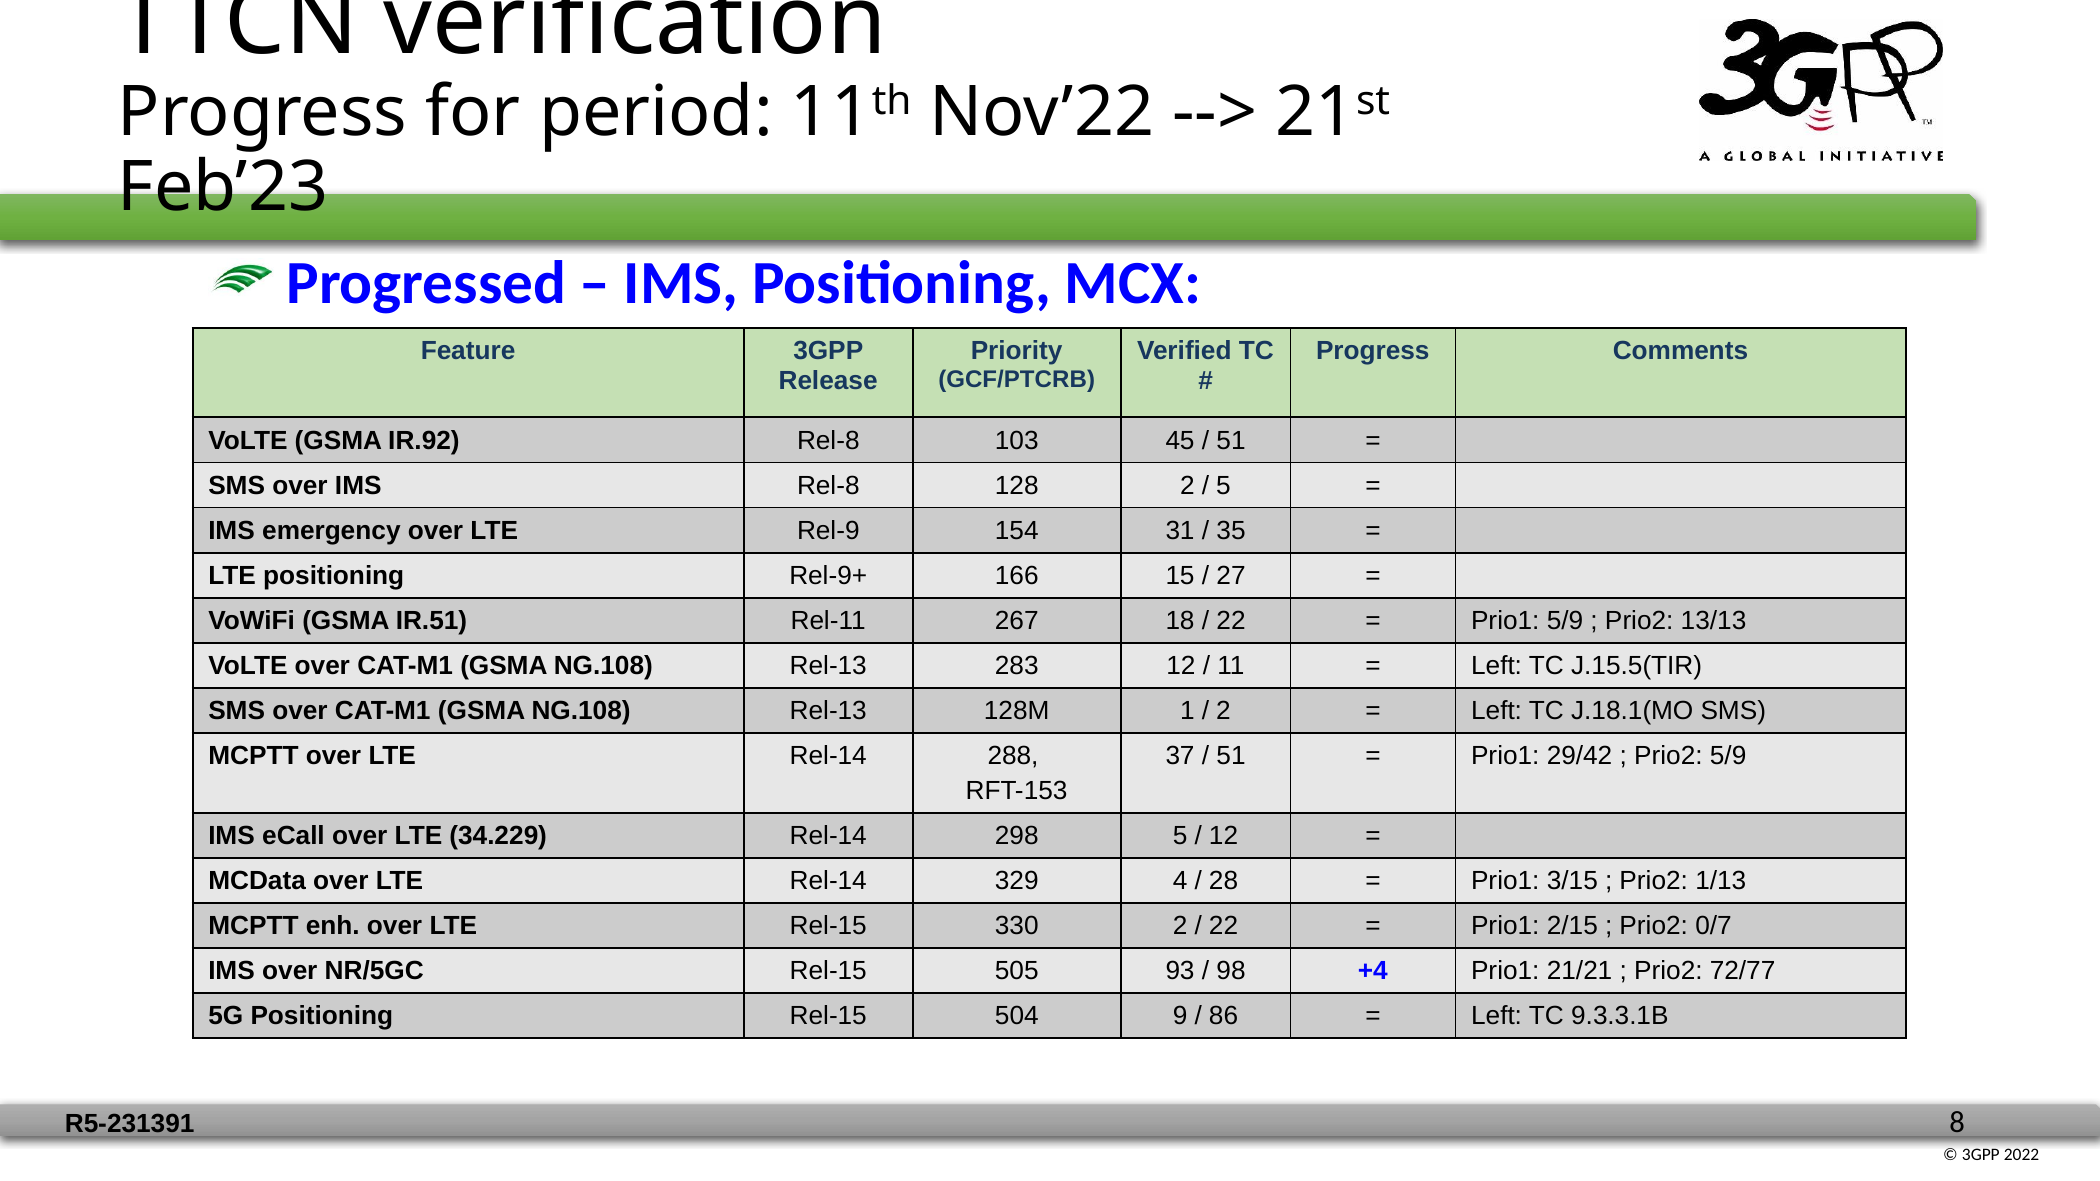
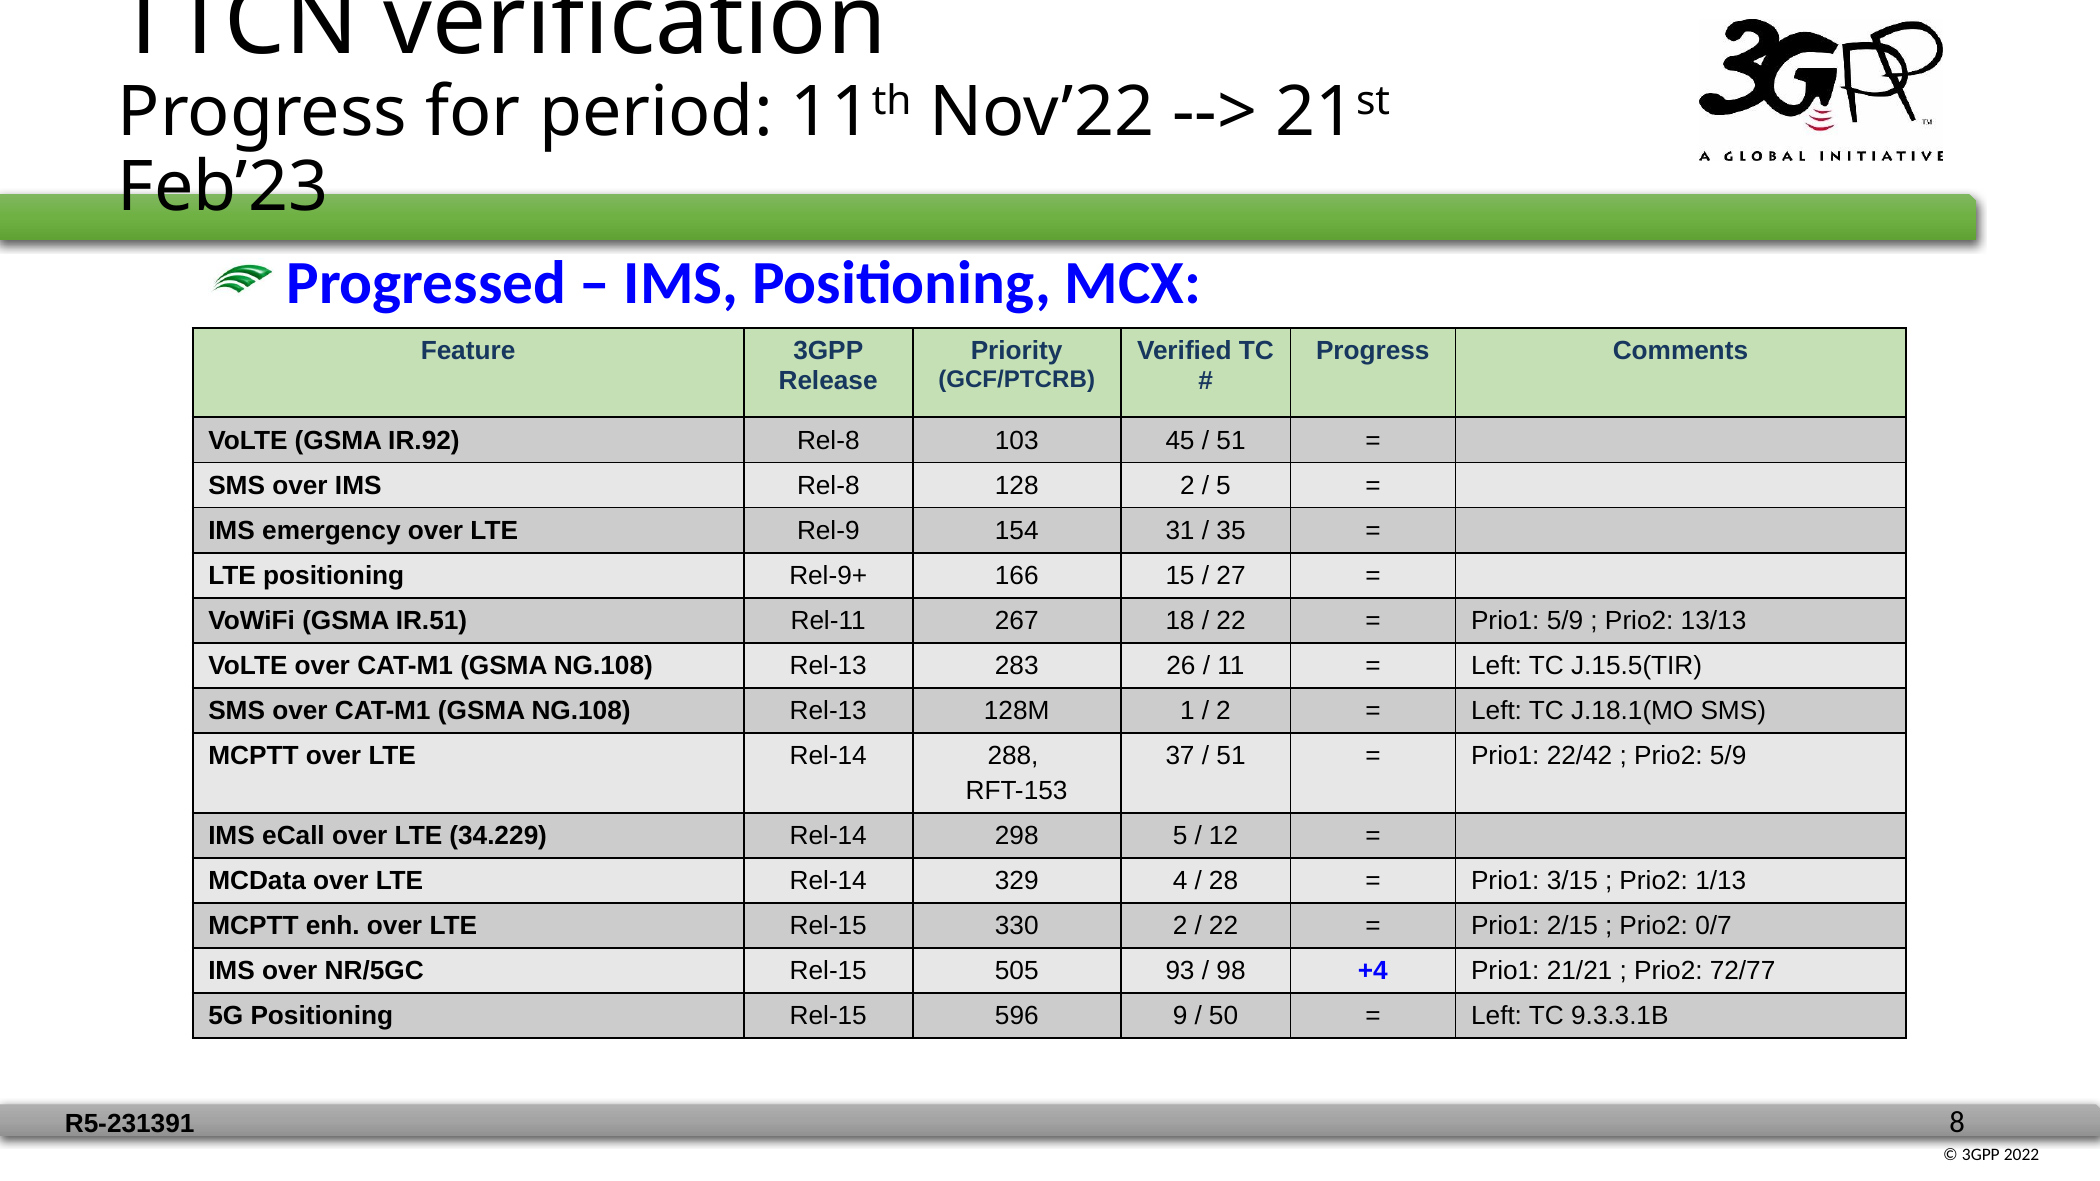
283 12: 12 -> 26 (1181, 666)
29/42: 29/42 -> 22/42 (1580, 756)
504: 504 -> 596 (1017, 1016)
86: 86 -> 50 (1224, 1016)
